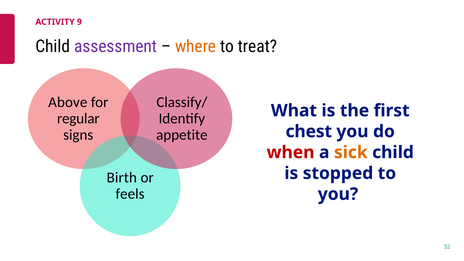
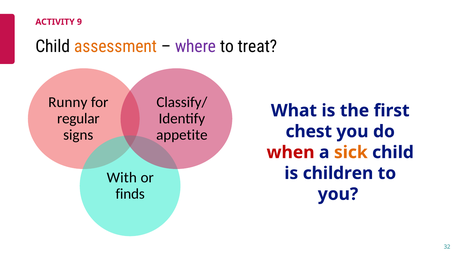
assessment colour: purple -> orange (116, 46)
where colour: orange -> purple (196, 46)
Above: Above -> Runny (68, 102)
stopped: stopped -> children (338, 173)
Birth: Birth -> With (122, 178)
feels: feels -> finds (130, 194)
